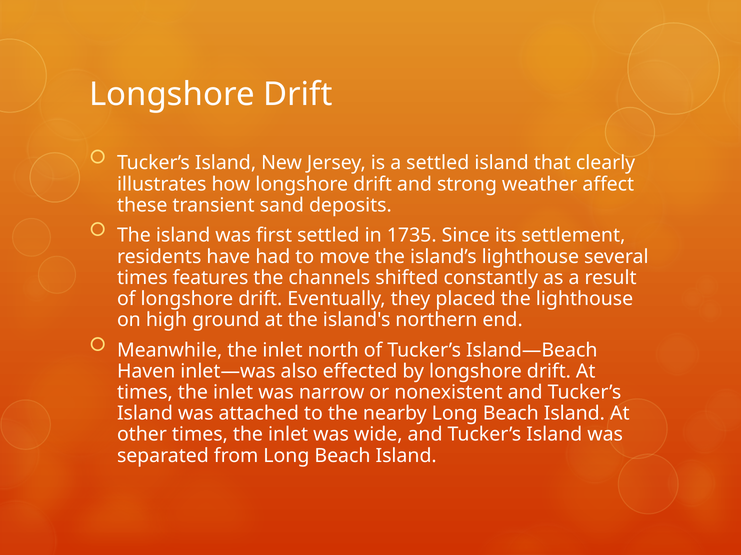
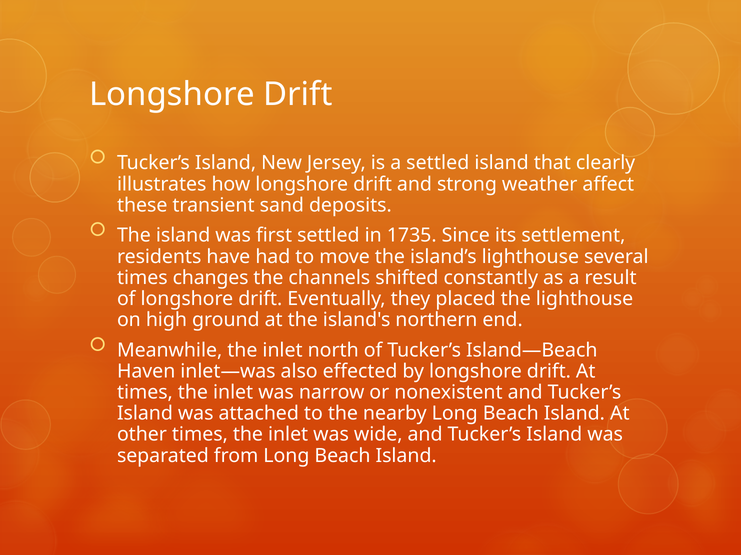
features: features -> changes (211, 278)
